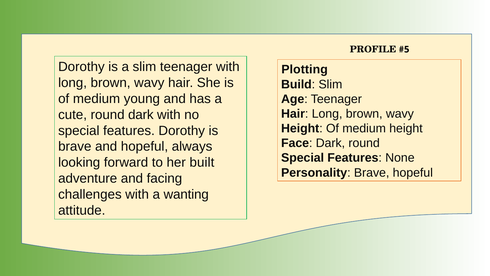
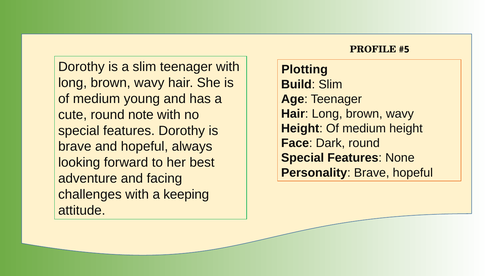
round dark: dark -> note (141, 115)
built: built -> best (202, 162)
wanting: wanting -> keeping (186, 194)
